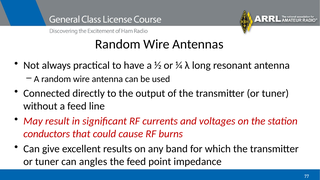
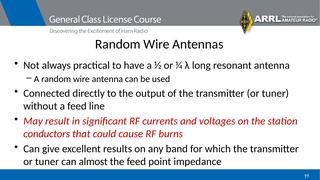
angles: angles -> almost (93, 162)
